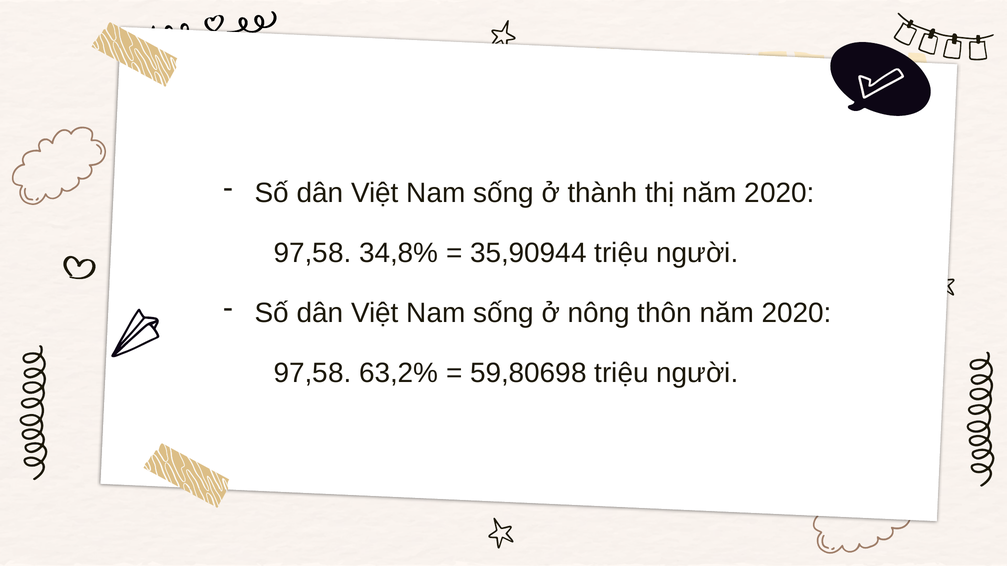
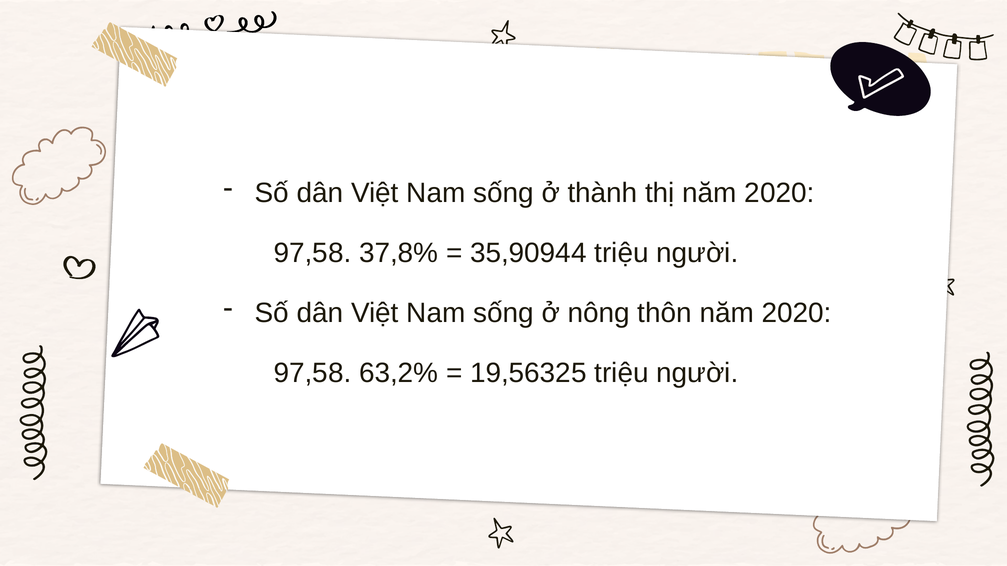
34,8%: 34,8% -> 37,8% (399, 253)
59,80698: 59,80698 -> 19,56325 (528, 374)
